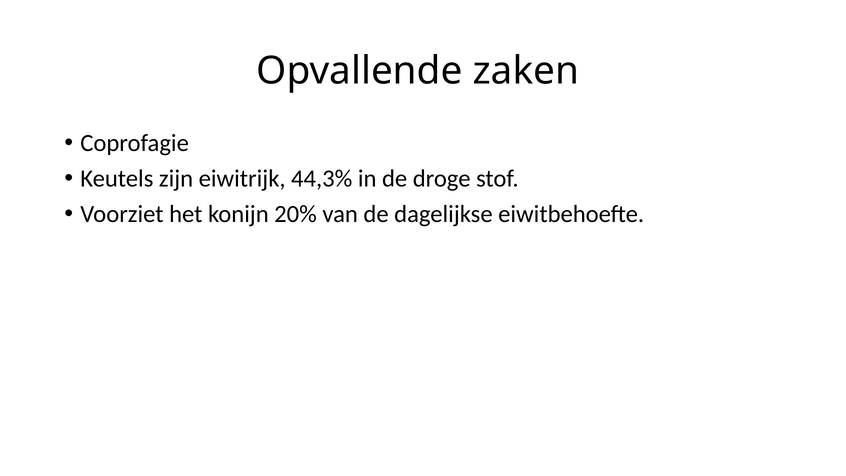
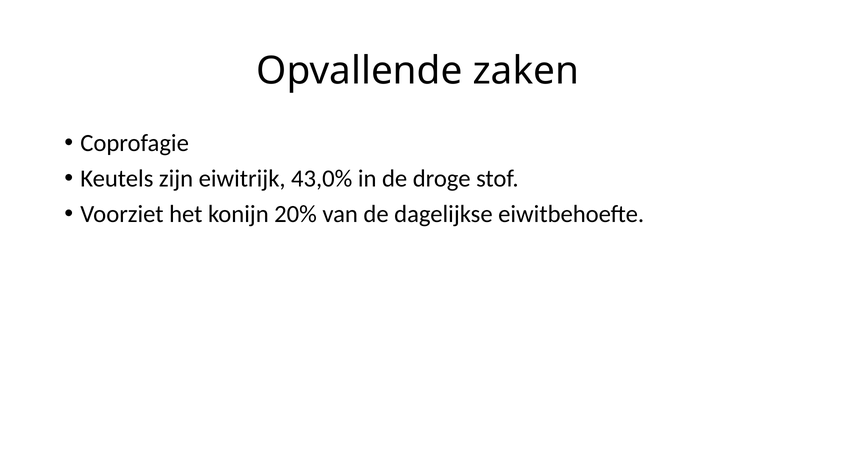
44,3%: 44,3% -> 43,0% (322, 179)
